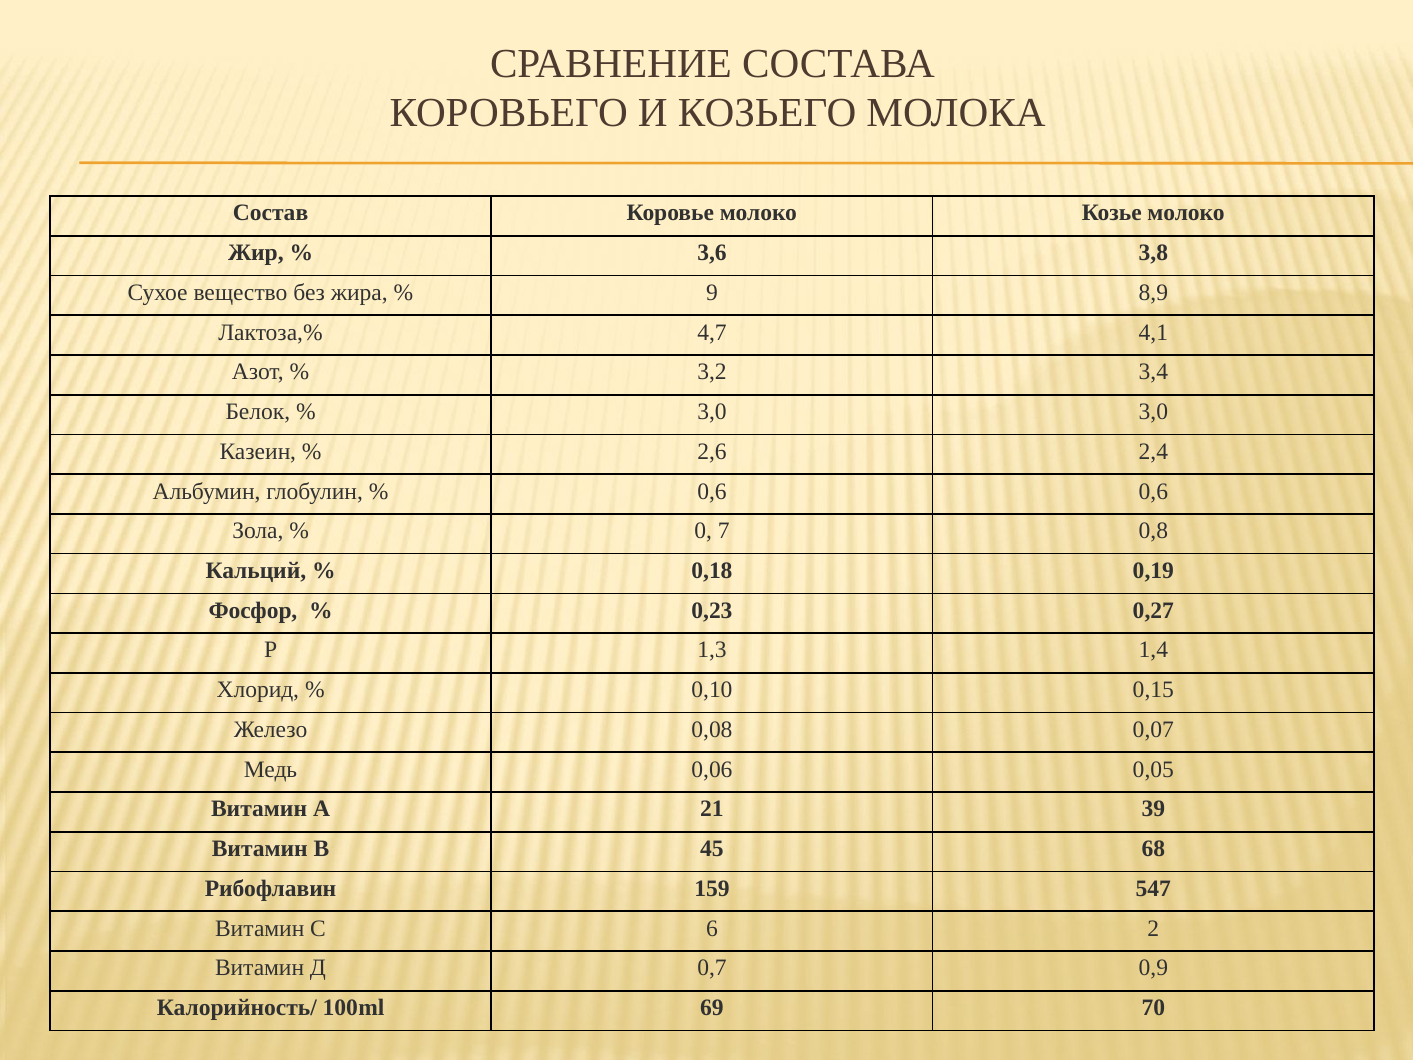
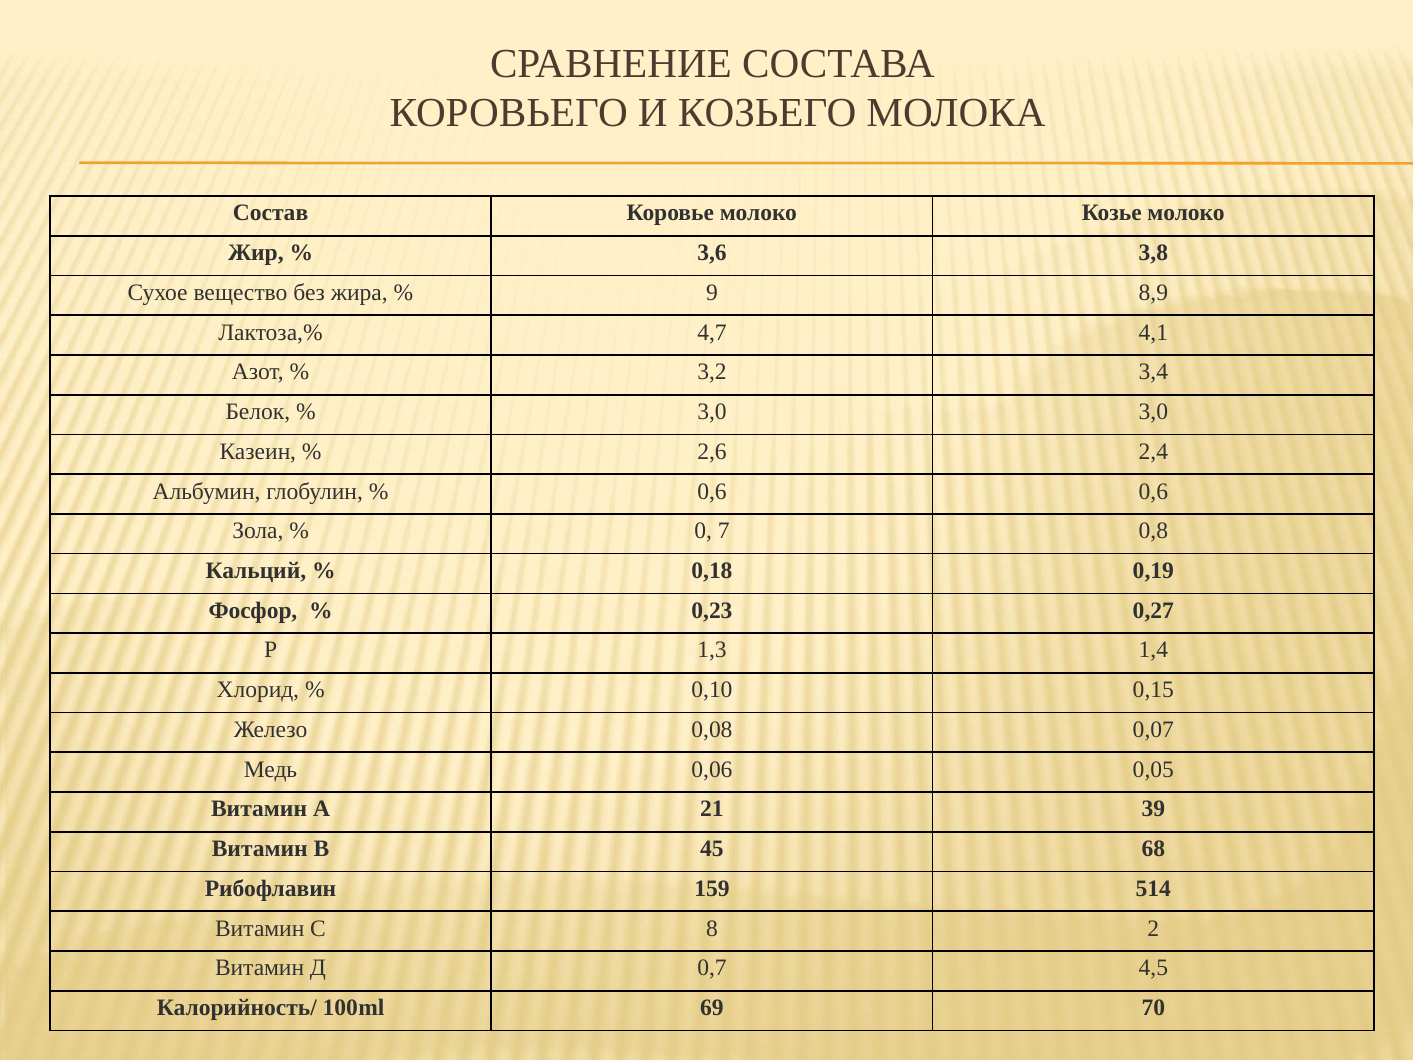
547: 547 -> 514 (1153, 888)
6: 6 -> 8 (712, 928)
0,9: 0,9 -> 4,5 (1153, 968)
